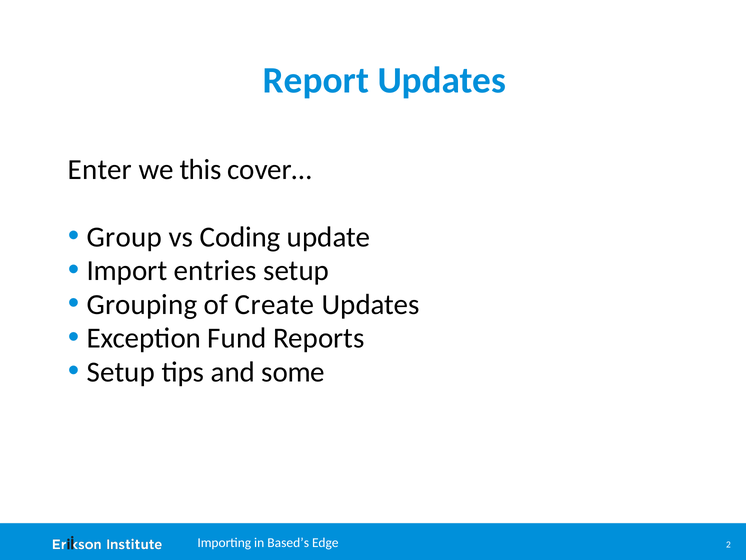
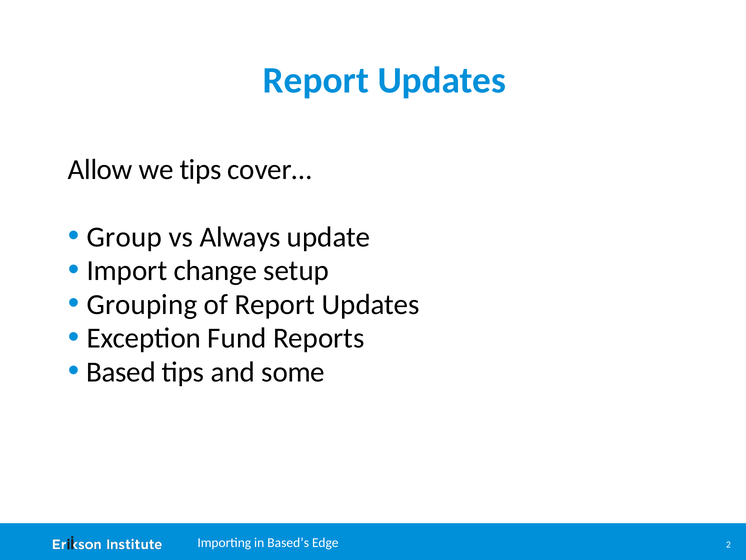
Enter: Enter -> Allow (100, 169)
we this: this -> tips (201, 169)
Coding: Coding -> Always (240, 237)
entries: entries -> change (215, 271)
of Create: Create -> Report (275, 304)
Setup: Setup -> Based (121, 372)
